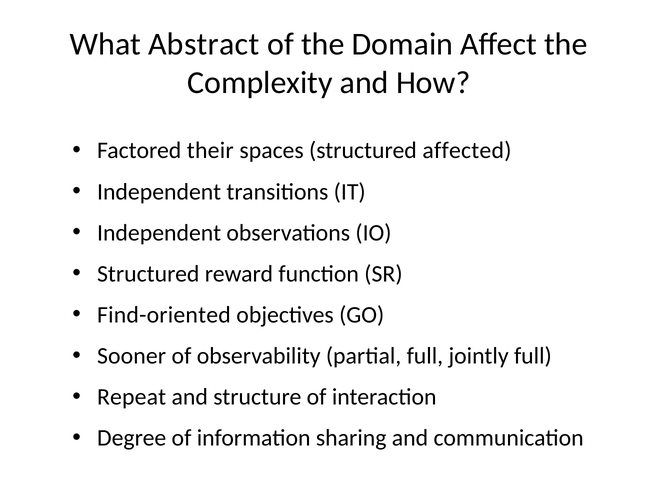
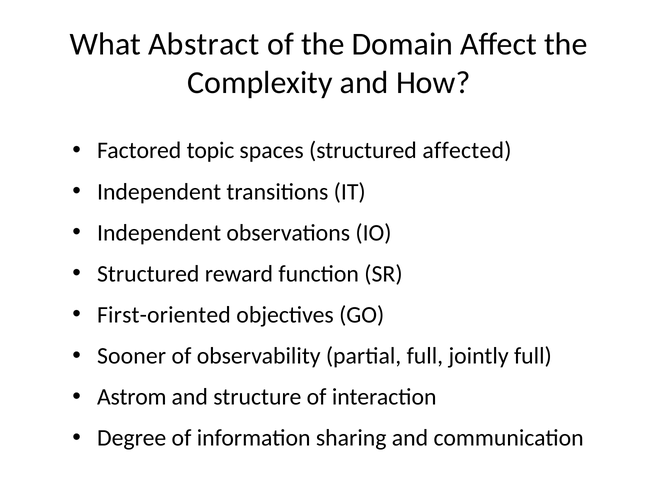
their: their -> topic (210, 151)
Find-oriented: Find-oriented -> First-oriented (164, 315)
Repeat: Repeat -> Astrom (132, 397)
